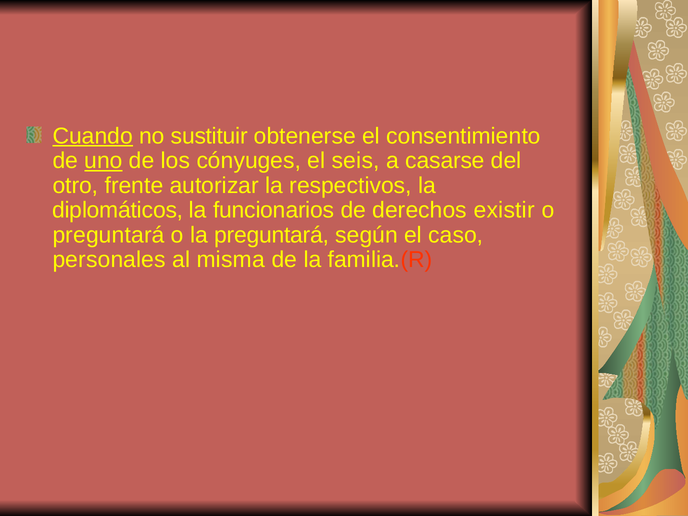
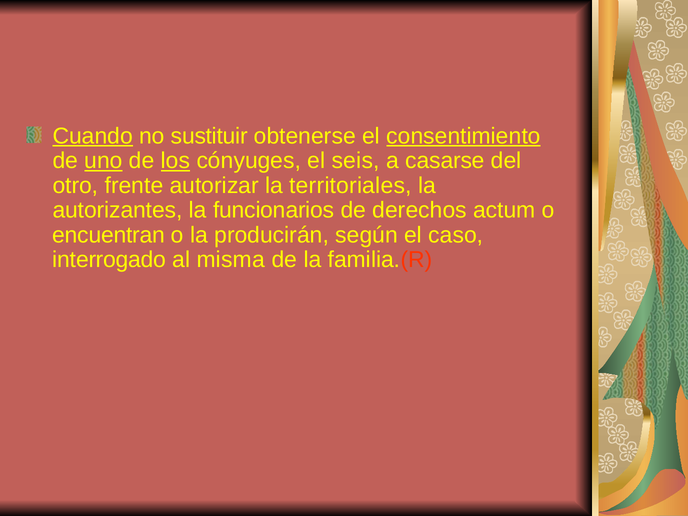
consentimiento underline: none -> present (463, 136)
los underline: none -> present (175, 161)
respectivos: respectivos -> territoriales (350, 186)
diplomáticos: diplomáticos -> autorizantes (118, 210)
existir: existir -> actum (504, 210)
preguntará: preguntará -> encuentran (109, 235)
la preguntará: preguntará -> producirán (272, 235)
personales: personales -> interrogado (109, 260)
